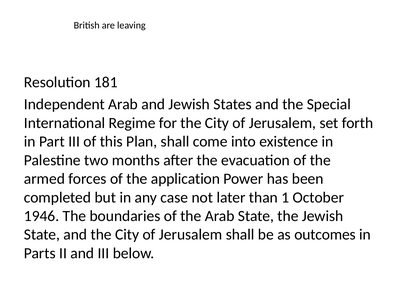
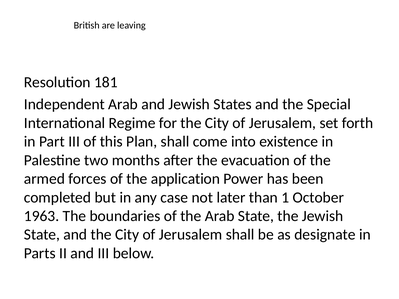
1946: 1946 -> 1963 (42, 216)
outcomes: outcomes -> designate (325, 235)
